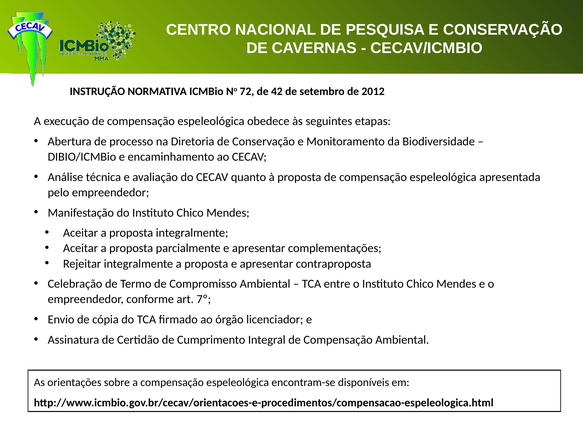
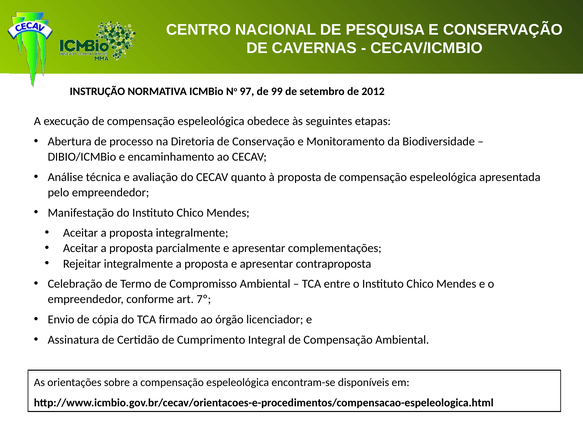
72: 72 -> 97 (247, 91)
42: 42 -> 99 (277, 91)
